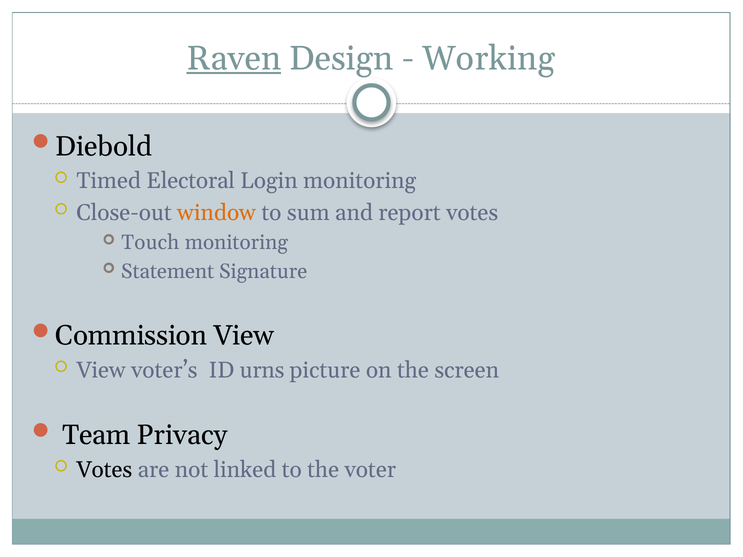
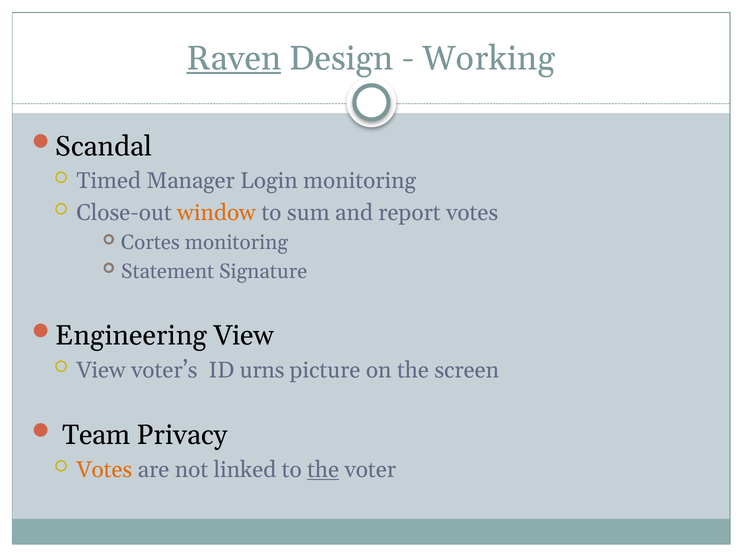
Diebold: Diebold -> Scandal (104, 146)
Electoral: Electoral -> Manager (191, 181)
Touch: Touch -> Cortes (150, 243)
Commission: Commission -> Engineering (131, 336)
Votes colour: black -> orange (104, 470)
the underline: none -> present (323, 470)
